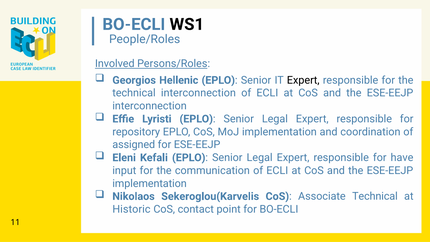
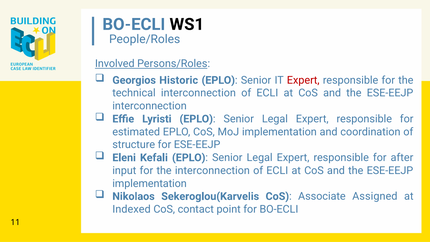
Hellenic: Hellenic -> Historic (179, 80)
Expert colour: black -> red (303, 80)
repository: repository -> estimated (136, 132)
assigned: assigned -> structure (134, 145)
have: have -> after (402, 158)
the communication: communication -> interconnection (212, 170)
Associate Technical: Technical -> Assigned (375, 196)
Historic: Historic -> Indexed (131, 209)
